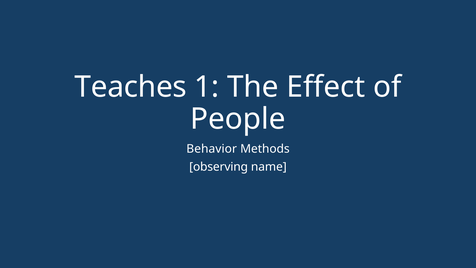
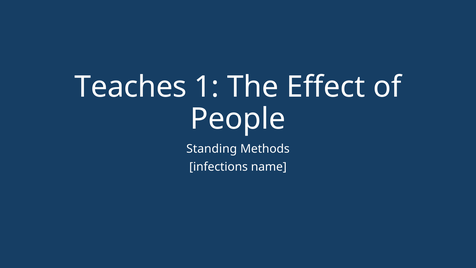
Behavior: Behavior -> Standing (212, 149)
observing: observing -> infections (219, 167)
